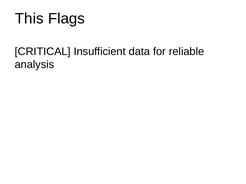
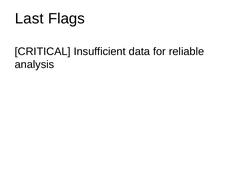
This: This -> Last (29, 19)
